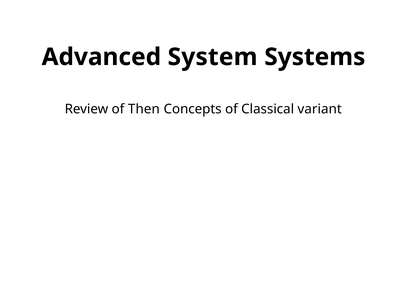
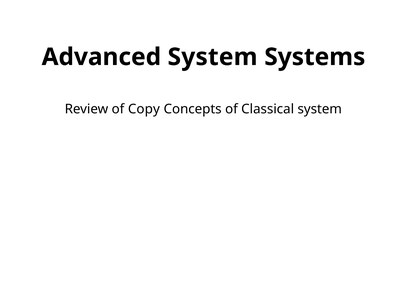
Then: Then -> Copy (144, 109)
Classical variant: variant -> system (320, 109)
